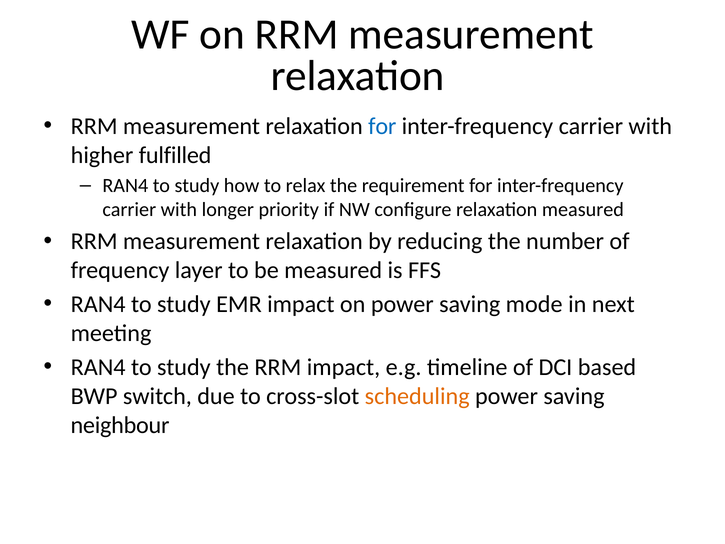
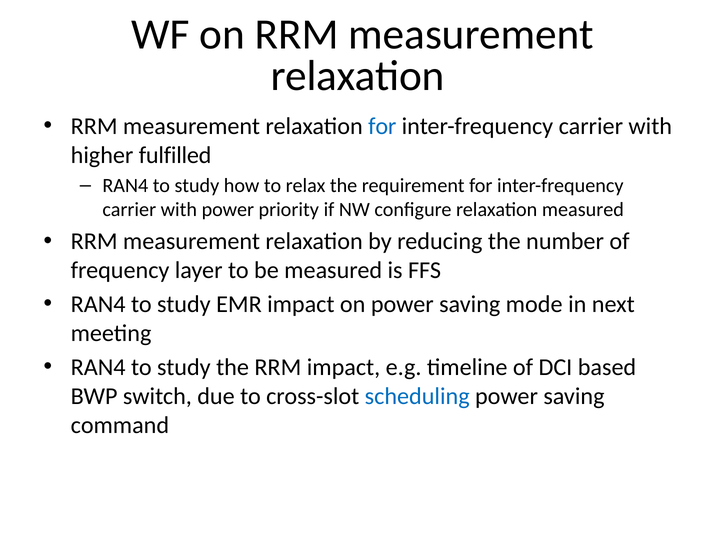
with longer: longer -> power (228, 210)
scheduling colour: orange -> blue (417, 396)
neighbour: neighbour -> command (120, 425)
